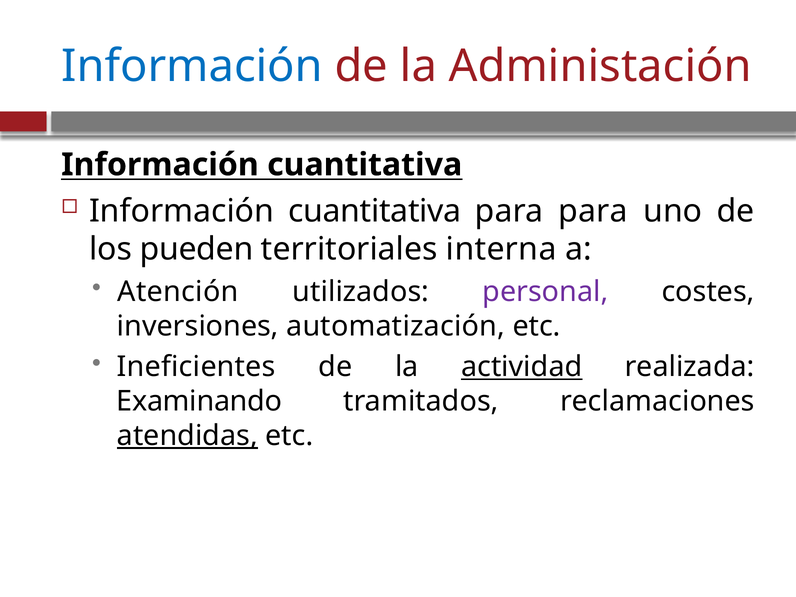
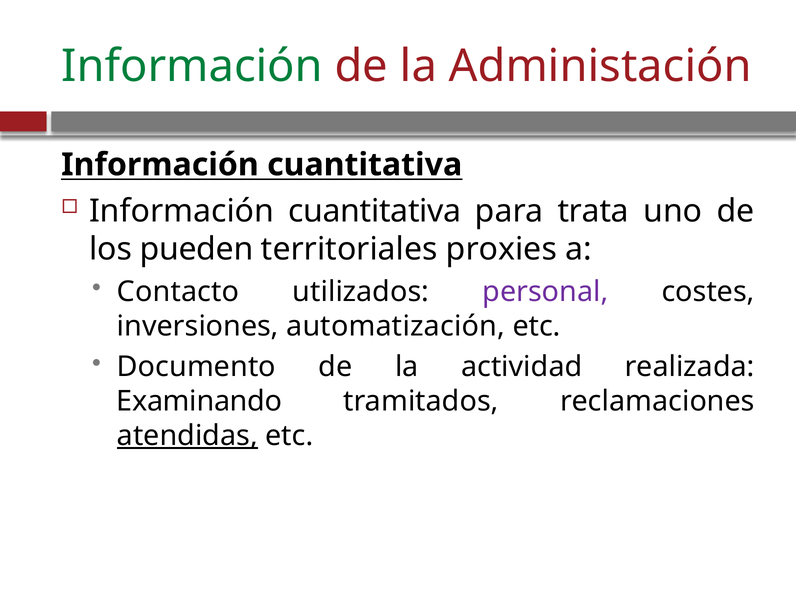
Información colour: blue -> green (192, 66)
para para: para -> trata (593, 211)
interna: interna -> proxies (501, 249)
Atención: Atención -> Contacto (178, 292)
Ineficientes: Ineficientes -> Documento (196, 367)
actividad underline: present -> none (522, 367)
